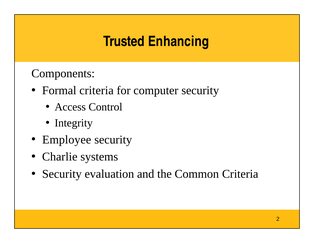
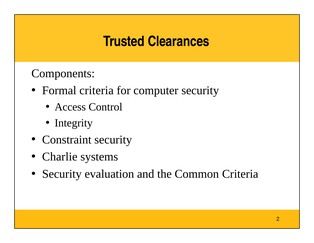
Enhancing: Enhancing -> Clearances (179, 41)
Employee: Employee -> Constraint (67, 139)
